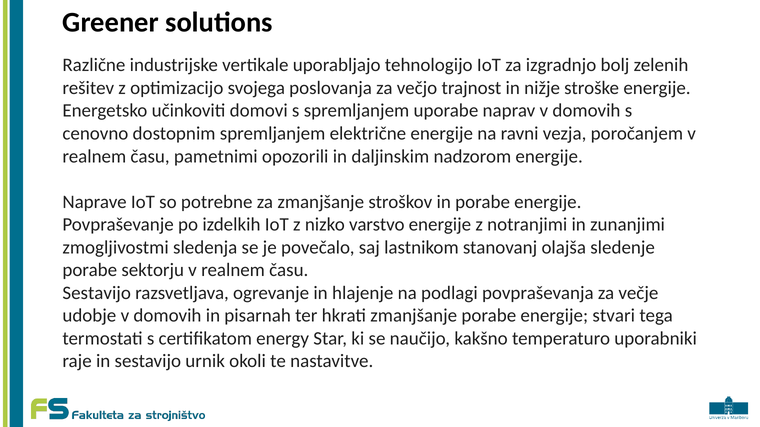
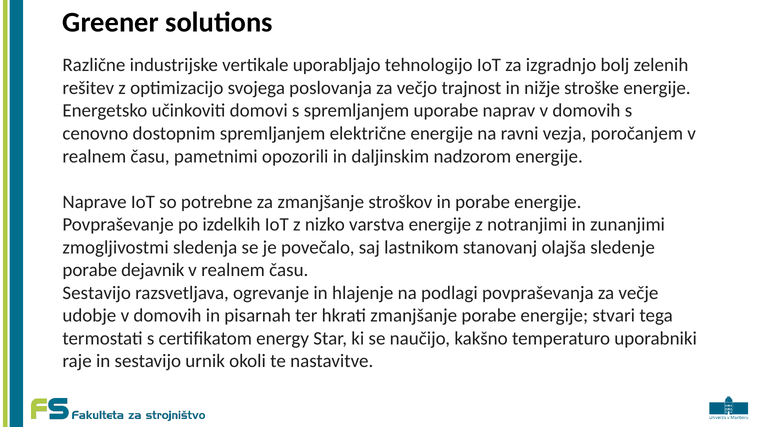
varstvo: varstvo -> varstva (377, 225)
sektorju: sektorju -> dejavnik (153, 270)
